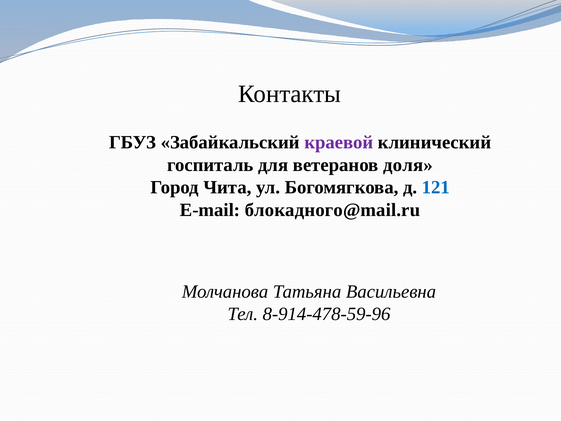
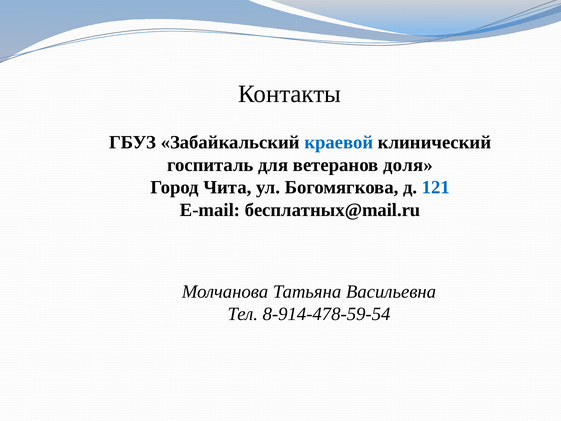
краевой colour: purple -> blue (339, 142)
блокадного@mail.ru: блокадного@mail.ru -> бесплатных@mail.ru (333, 210)
8-914-478-59-96: 8-914-478-59-96 -> 8-914-478-59-54 (327, 314)
